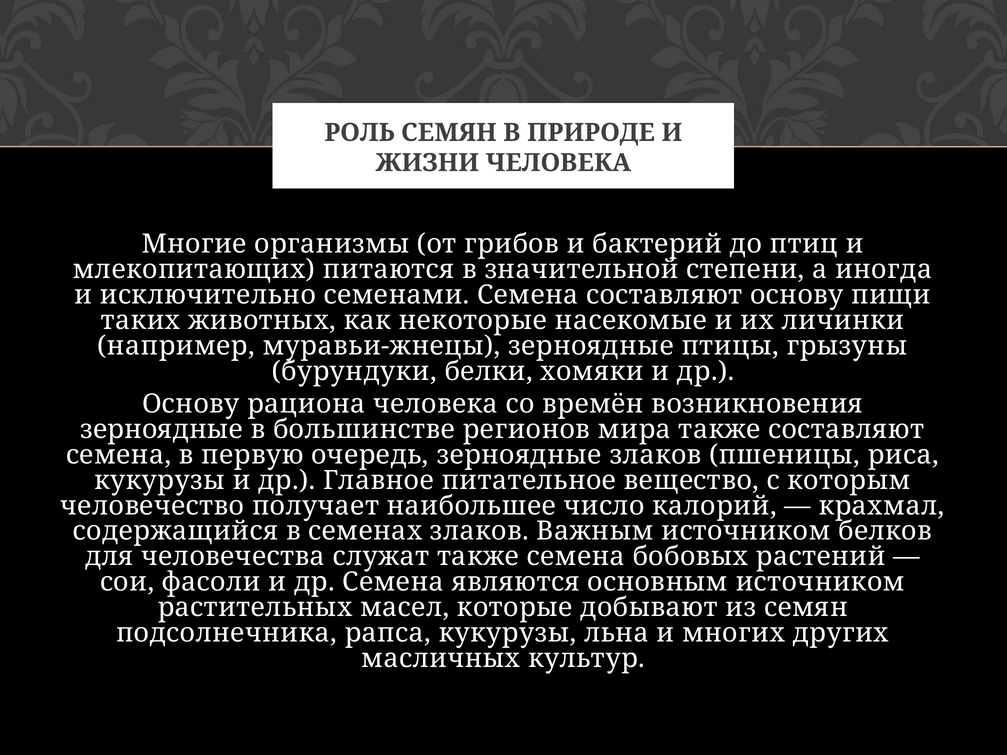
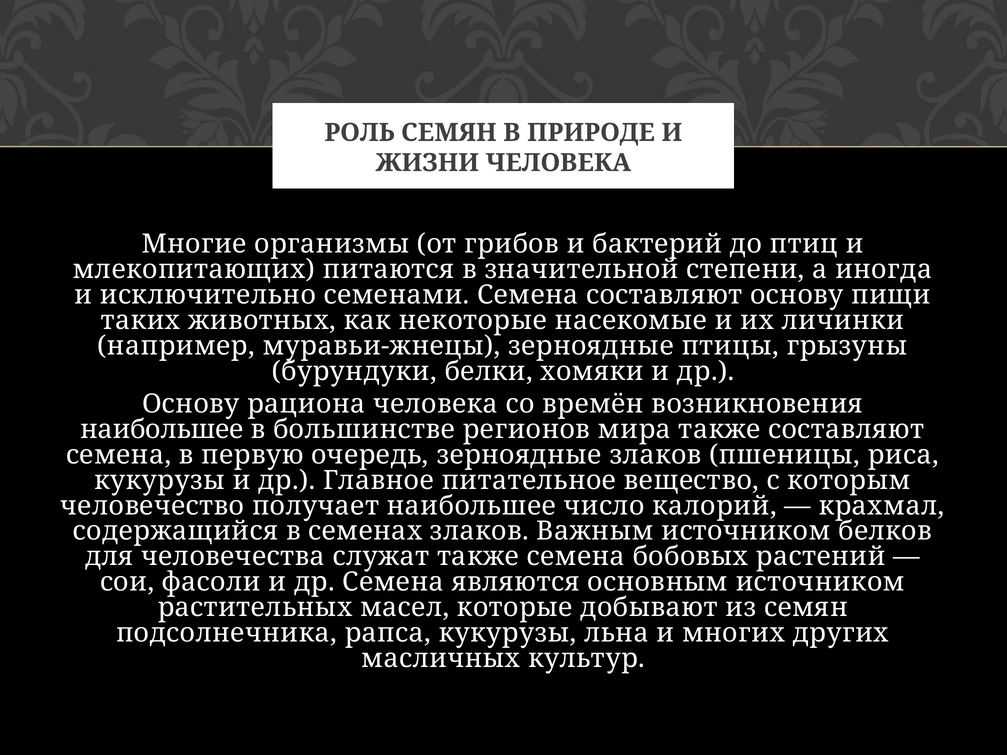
зерноядные: зерноядные -> наибольшее (162, 429)
